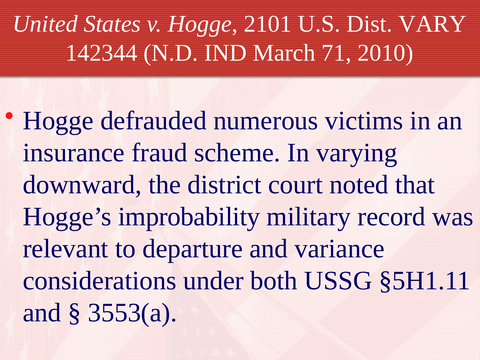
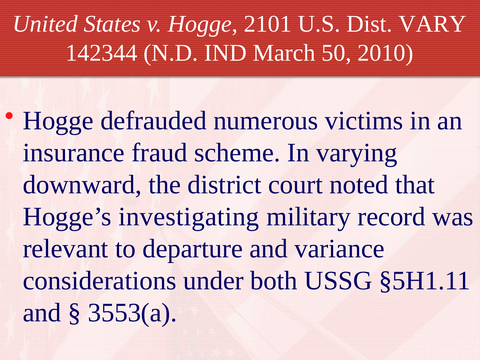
71: 71 -> 50 (336, 53)
improbability: improbability -> investigating (189, 217)
